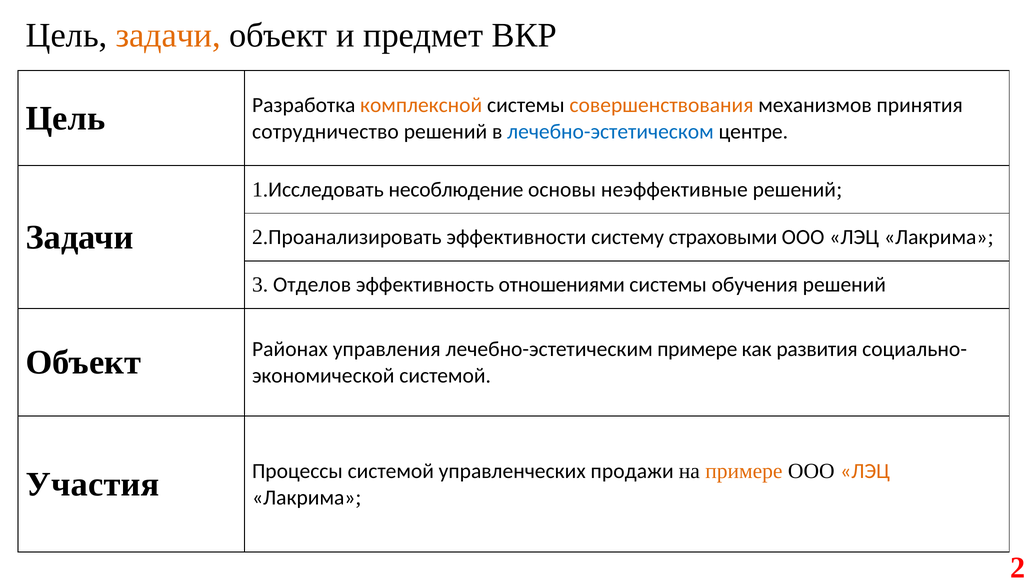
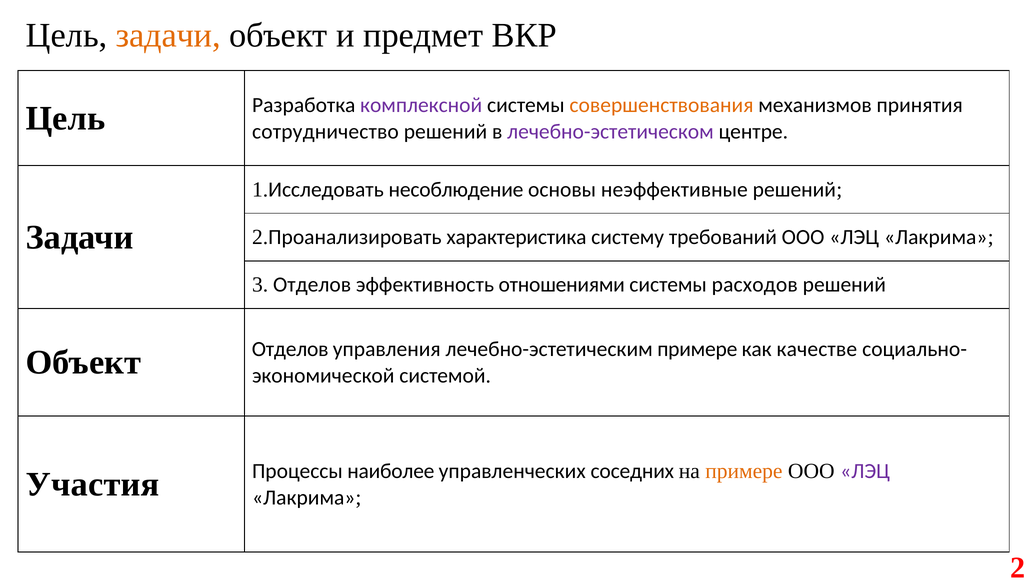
комплексной colour: orange -> purple (421, 105)
лечебно-эстетическом colour: blue -> purple (610, 132)
эффективности: эффективности -> характеристика (516, 237)
страховыми: страховыми -> требований (723, 237)
обучения: обучения -> расходов (755, 285)
Объект Районах: Районах -> Отделов (290, 349)
развития: развития -> качестве (817, 349)
Процессы системой: системой -> наиболее (391, 471)
продажи: продажи -> соседних (632, 471)
ЛЭЦ colour: orange -> purple (865, 471)
